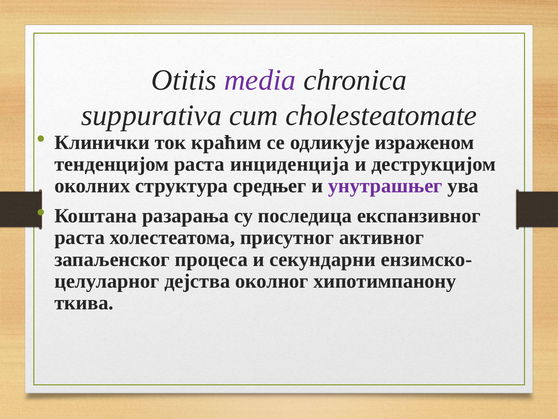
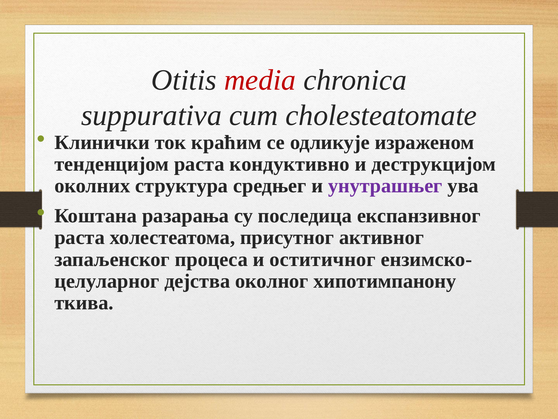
media colour: purple -> red (260, 80)
инциденција: инциденција -> кондуктивно (290, 164)
секундарни: секундарни -> оститичног (323, 259)
